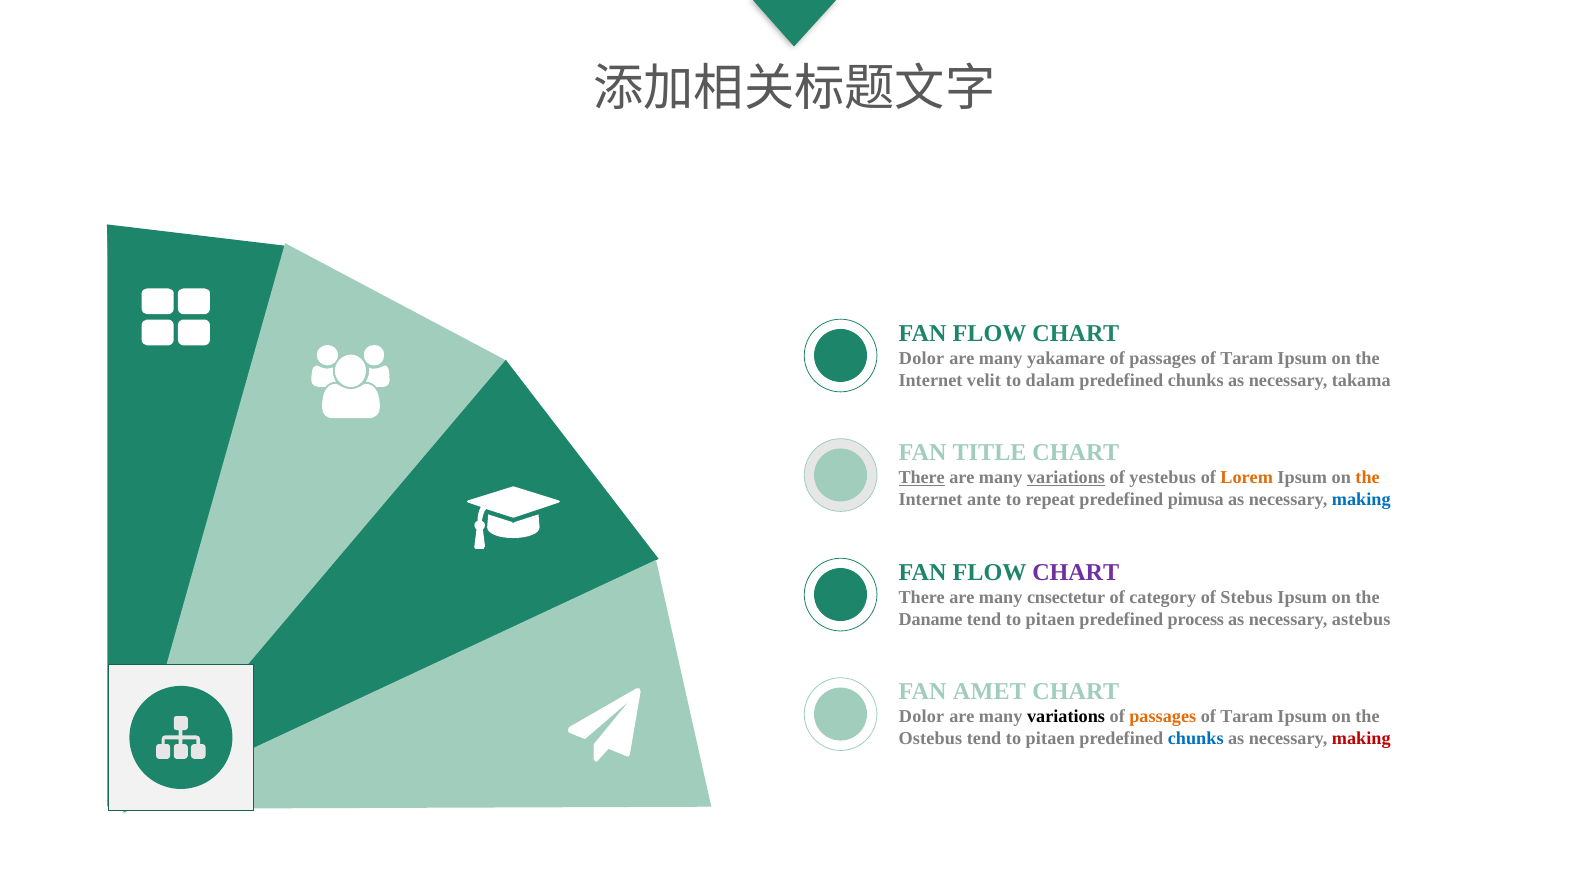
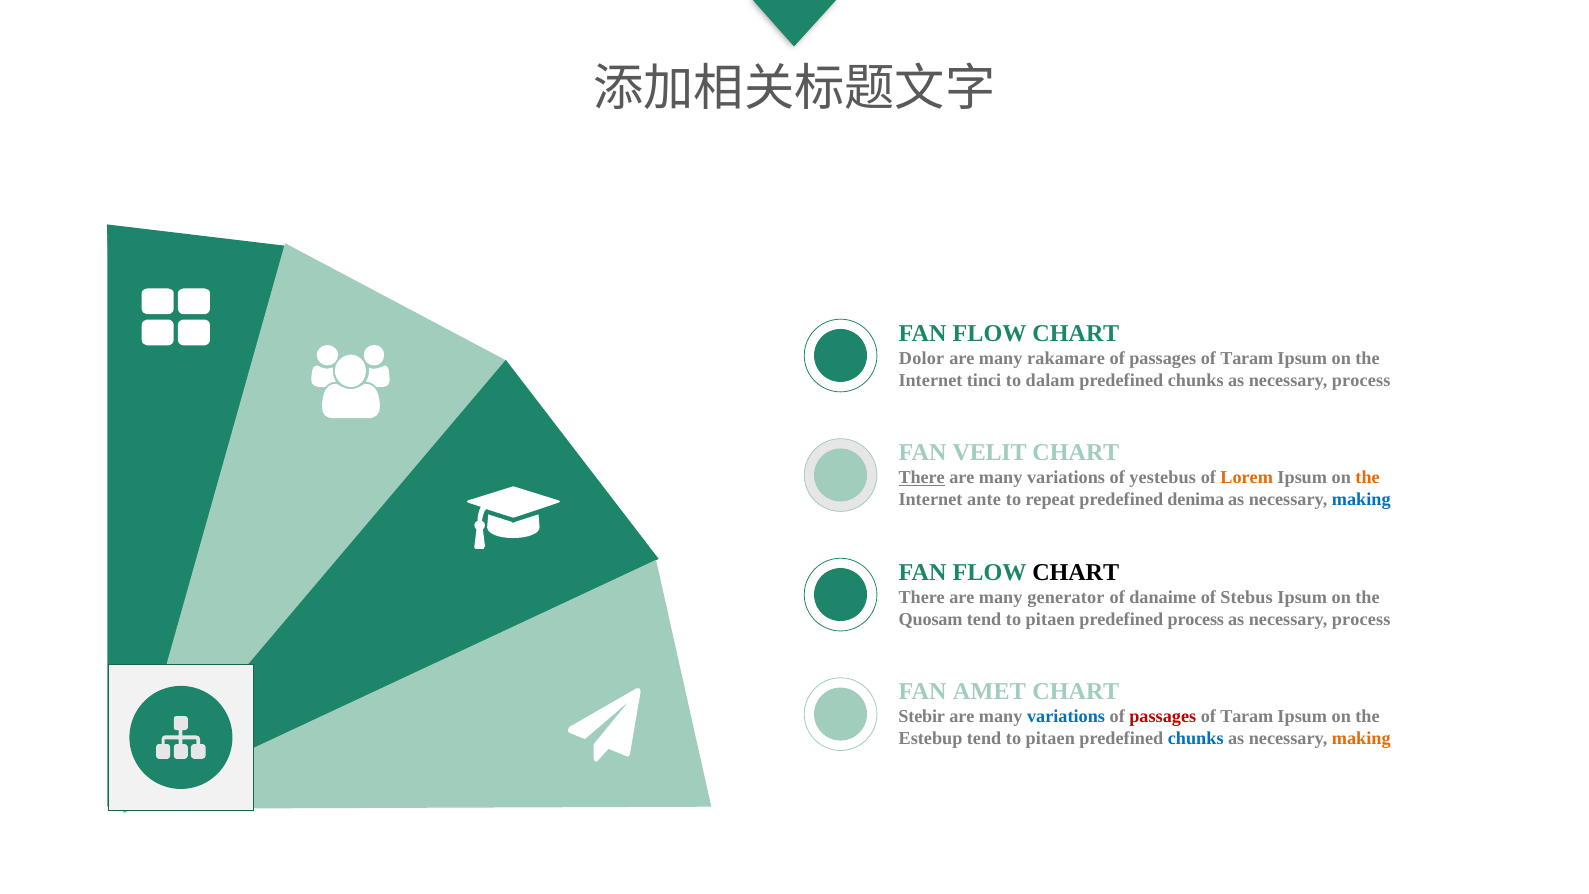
yakamare: yakamare -> rakamare (1066, 358)
velit: velit -> tinci (984, 380)
chunks as necessary takama: takama -> process (1361, 380)
TITLE: TITLE -> VELIT (990, 453)
variations underline: present -> none (1066, 478)
pimusa: pimusa -> denima (1196, 499)
CHART colour: purple -> black (1076, 572)
cnsectetur: cnsectetur -> generator (1066, 597)
category: category -> danaime (1163, 597)
Daname: Daname -> Quosam (931, 619)
astebus: astebus -> process (1361, 619)
Dolor: Dolor -> Stebir (922, 717)
variations colour: black -> blue (1066, 717)
passages colour: orange -> red (1163, 717)
Ostebus: Ostebus -> Estebup (931, 739)
making colour: red -> orange (1361, 739)
